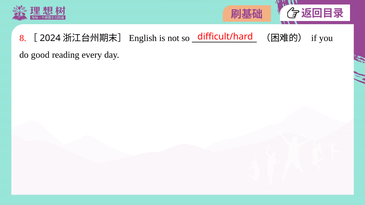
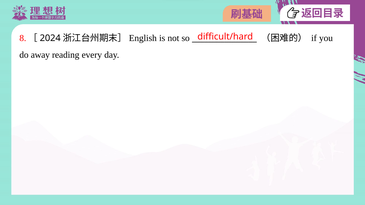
good: good -> away (40, 55)
